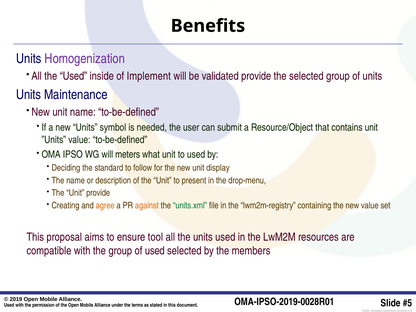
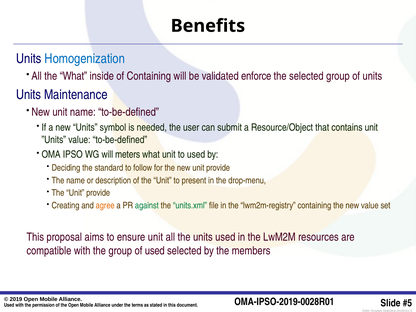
Homogenization colour: purple -> blue (85, 59)
the Used: Used -> What (73, 76)
of Implement: Implement -> Containing (149, 76)
validated provide: provide -> enforce (256, 76)
new unit display: display -> provide (218, 168)
against colour: orange -> green (147, 206)
ensure tool: tool -> unit (155, 237)
